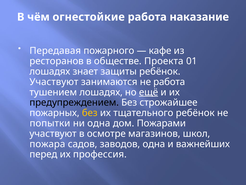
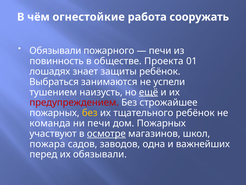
наказание: наказание -> сооружать (199, 17)
Передавая: Передавая -> Обязывали (55, 51)
кафе: кафе -> печи (160, 51)
ресторанов: ресторанов -> повинность (57, 61)
Участвуют: Участвуют -> Выбраться (54, 82)
не работа: работа -> успели (169, 82)
тушением лошадях: лошадях -> наизусть (101, 92)
предупреждением colour: black -> red (74, 102)
попытки: попытки -> команда (50, 123)
ни одна: одна -> печи (99, 123)
дом Пожарами: Пожарами -> Пожарных (161, 123)
осмотре underline: none -> present (106, 133)
их профессия: профессия -> обязывали (100, 154)
